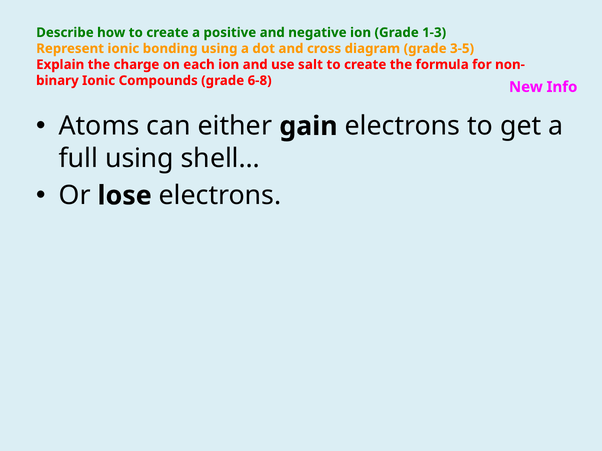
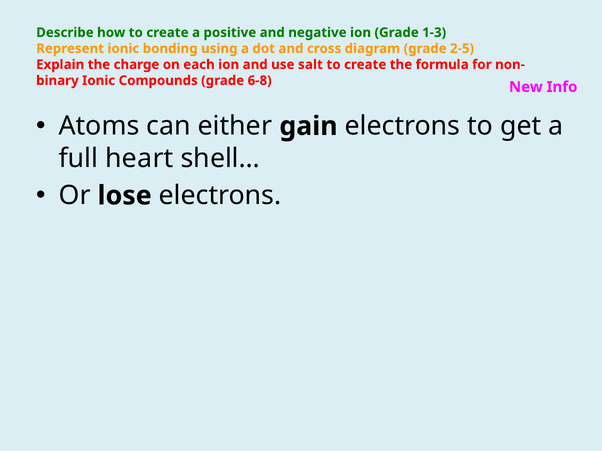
3-5: 3-5 -> 2-5 (462, 49)
full using: using -> heart (139, 158)
